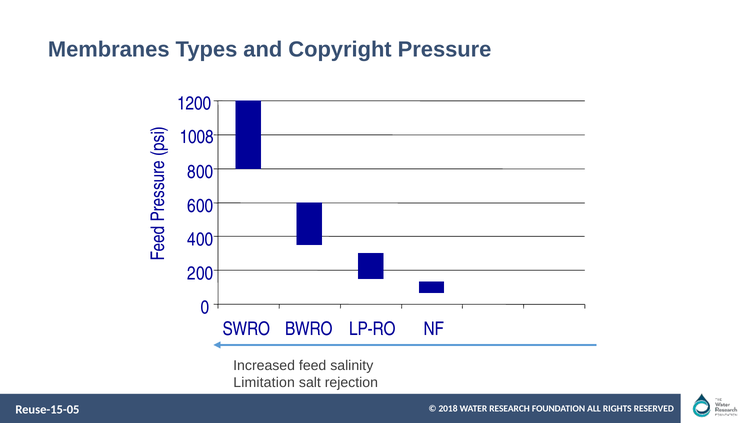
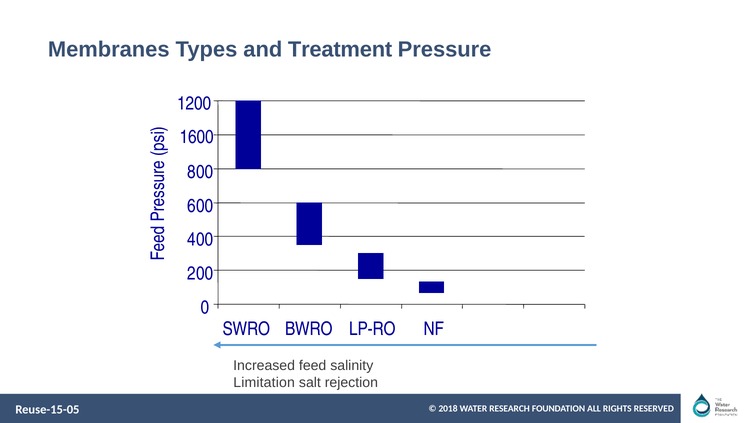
Copyright: Copyright -> Treatment (340, 49)
1008: 1008 -> 1600 (197, 137)
